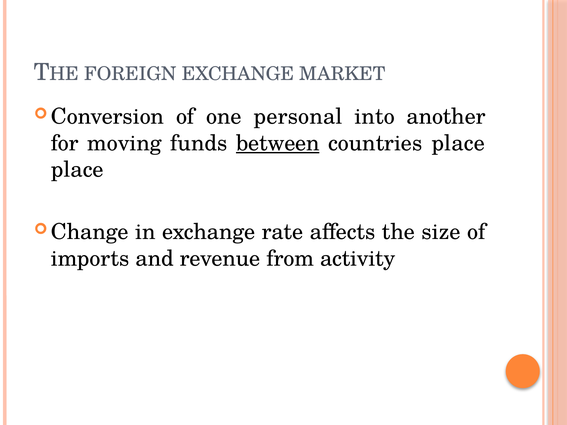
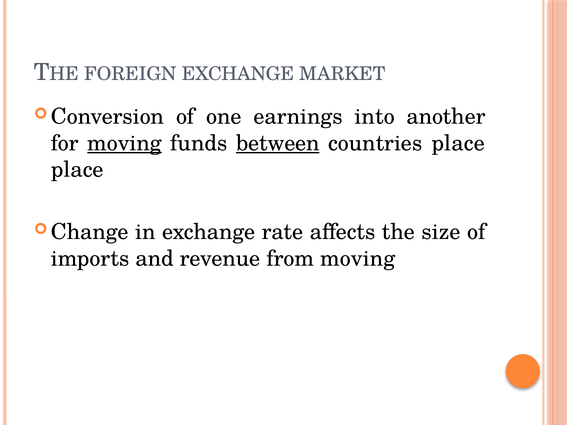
personal: personal -> earnings (298, 117)
moving underline: none -> present (124, 143)
from activity: activity -> moving (358, 259)
